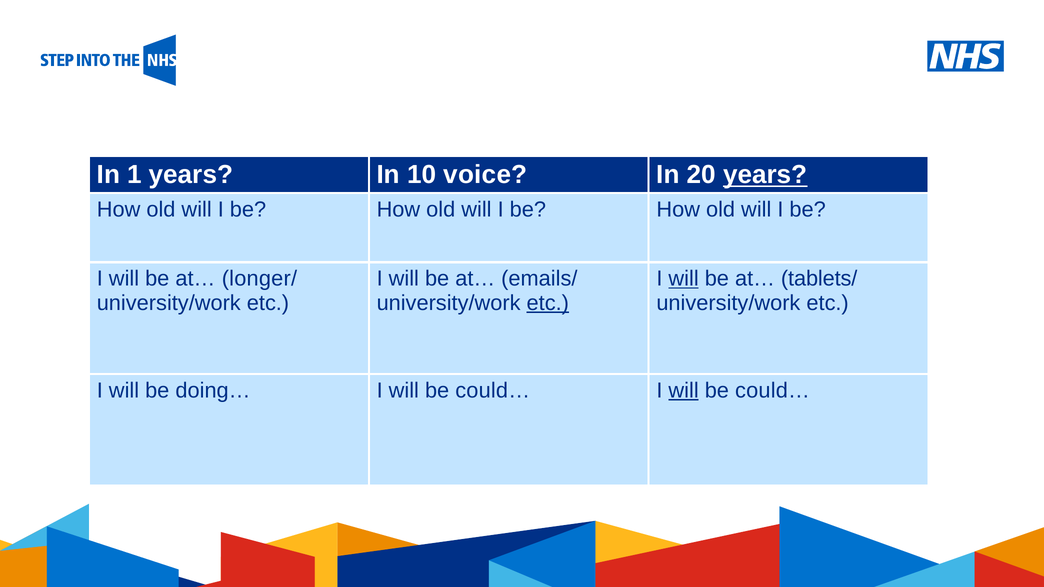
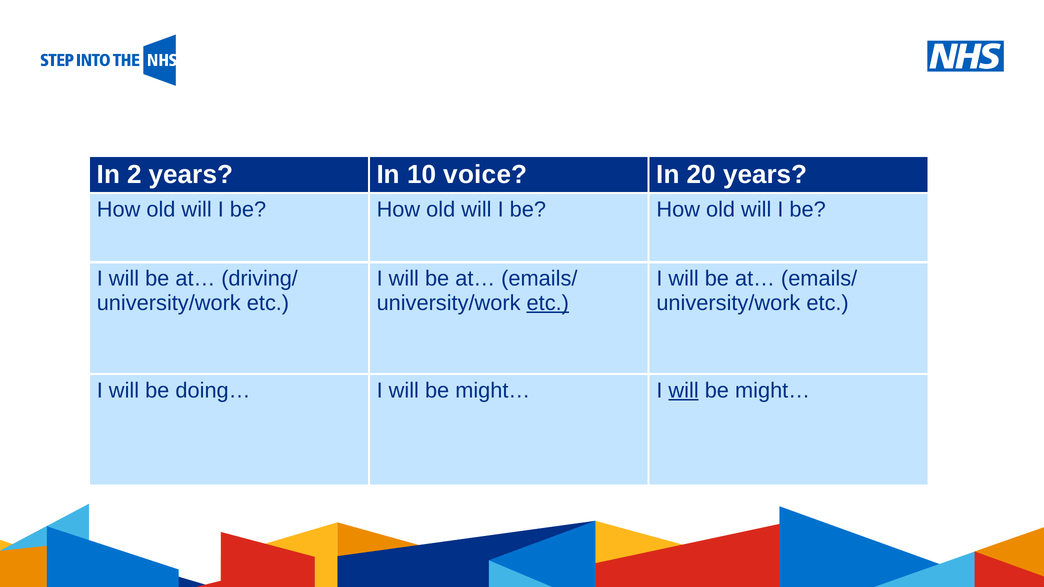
1: 1 -> 2 (134, 175)
years underline: present -> none (765, 175)
longer/: longer/ -> driving/ (260, 279)
will underline: present -> none (684, 279)
tablets/: tablets/ -> emails/ (819, 279)
could…: could… -> might… (493, 391)
could…: could… -> might… (773, 391)
